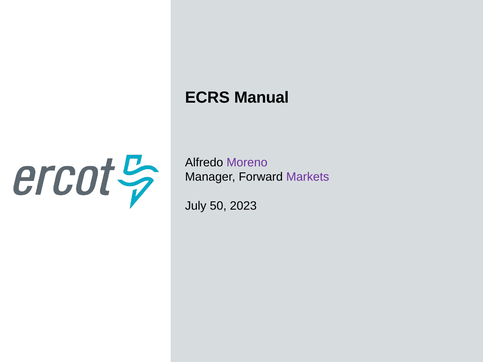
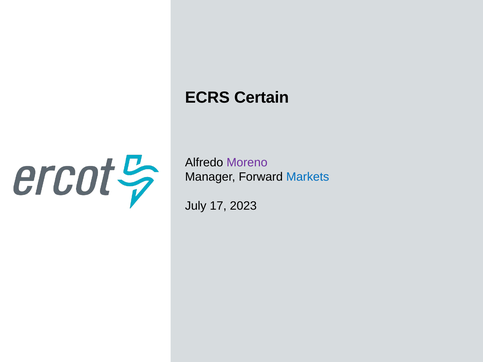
Manual: Manual -> Certain (262, 98)
Markets colour: purple -> blue (308, 177)
50: 50 -> 17 (218, 206)
